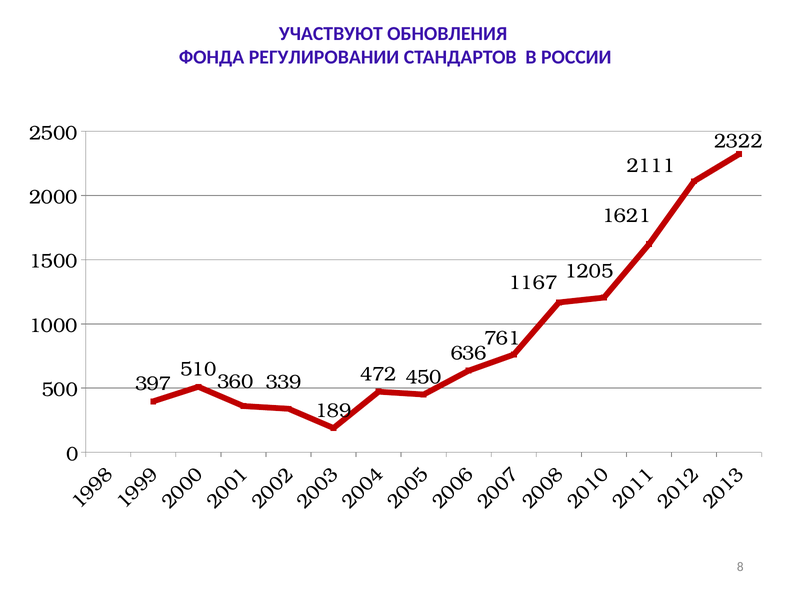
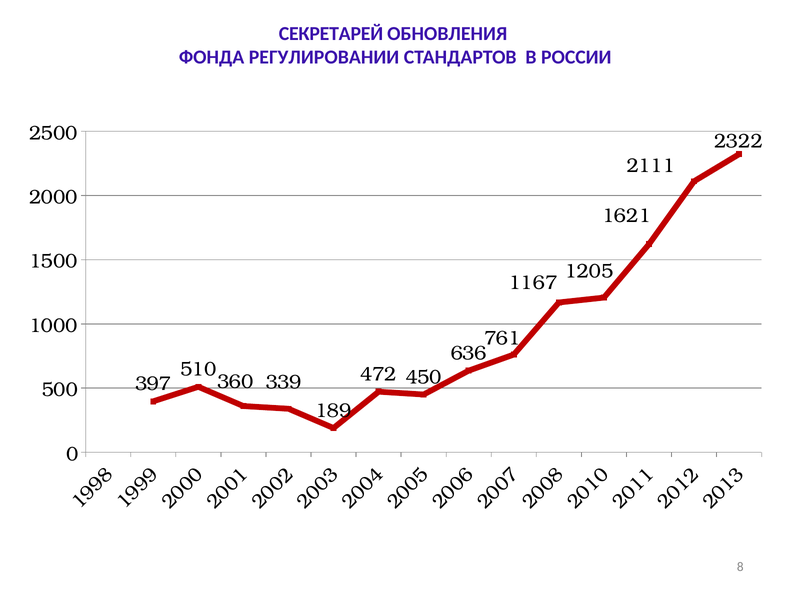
УЧАСТВУЮТ: УЧАСТВУЮТ -> СЕКРЕТАРЕЙ (331, 33)
